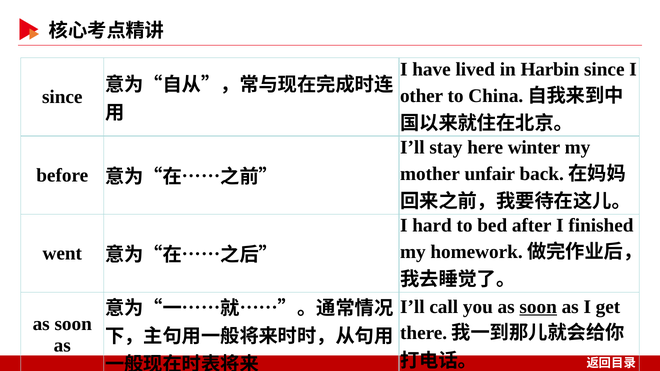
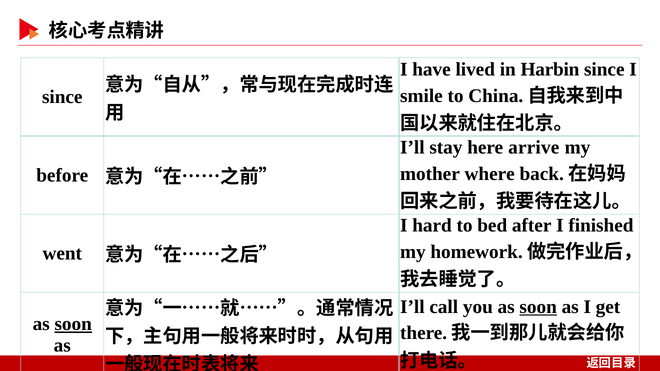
other: other -> smile (421, 96)
winter: winter -> arrive (534, 147)
unfair: unfair -> where (490, 174)
soon underline: none -> present (73, 324)
